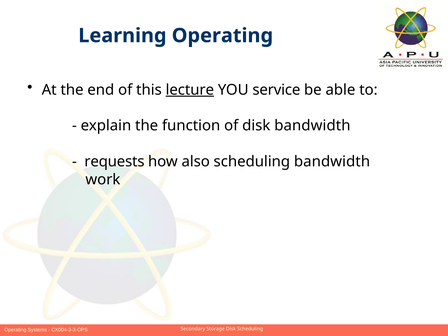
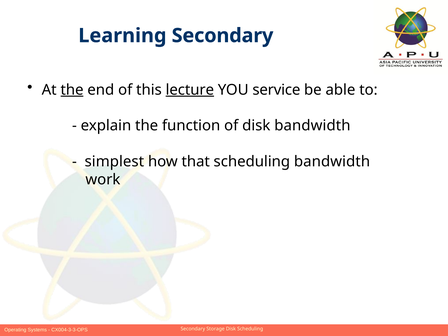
Learning Operating: Operating -> Secondary (223, 36)
the underline: none -> present (72, 90)
requests: requests -> simplest (114, 162)
also: also -> that (196, 162)
